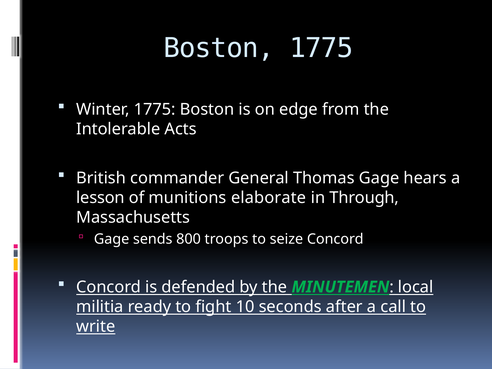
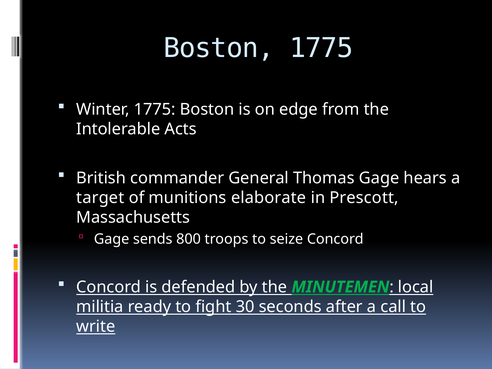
lesson: lesson -> target (100, 198)
Through: Through -> Prescott (364, 198)
10: 10 -> 30 (245, 307)
